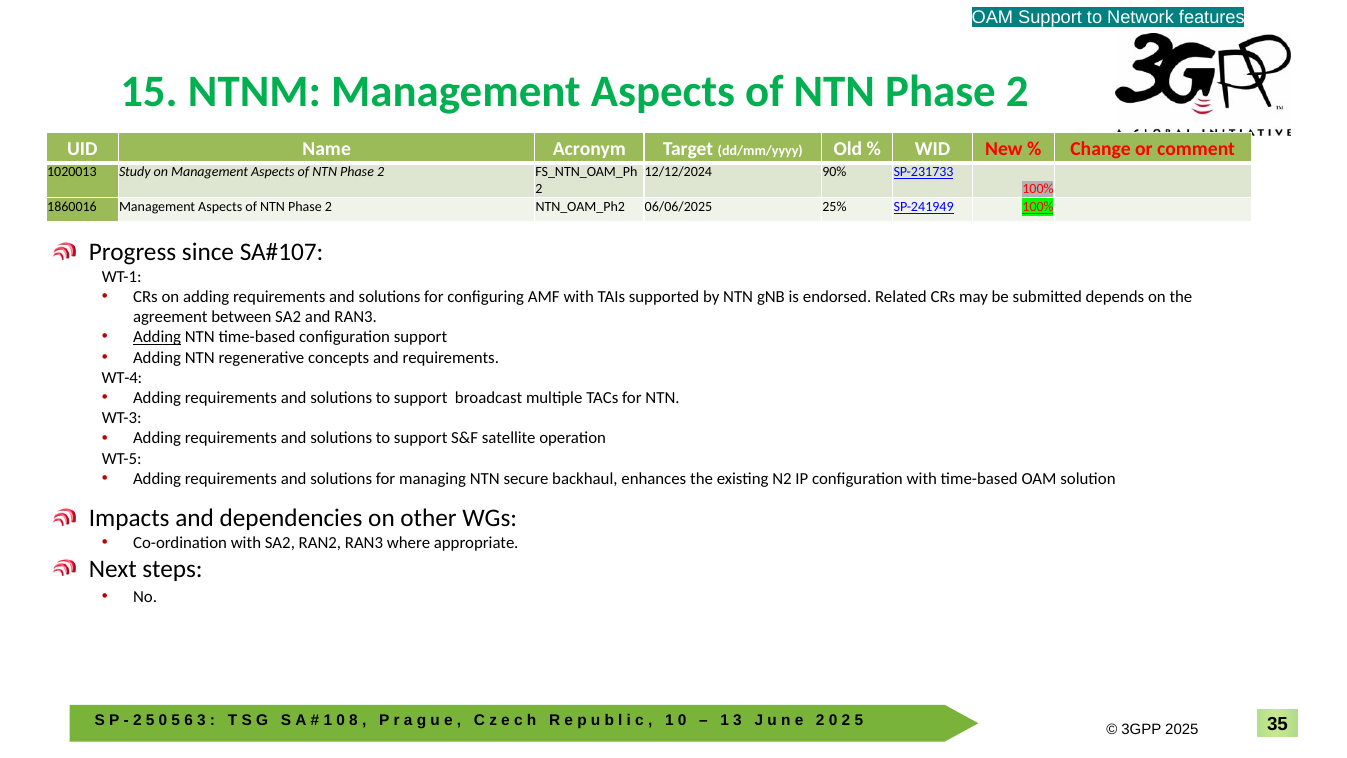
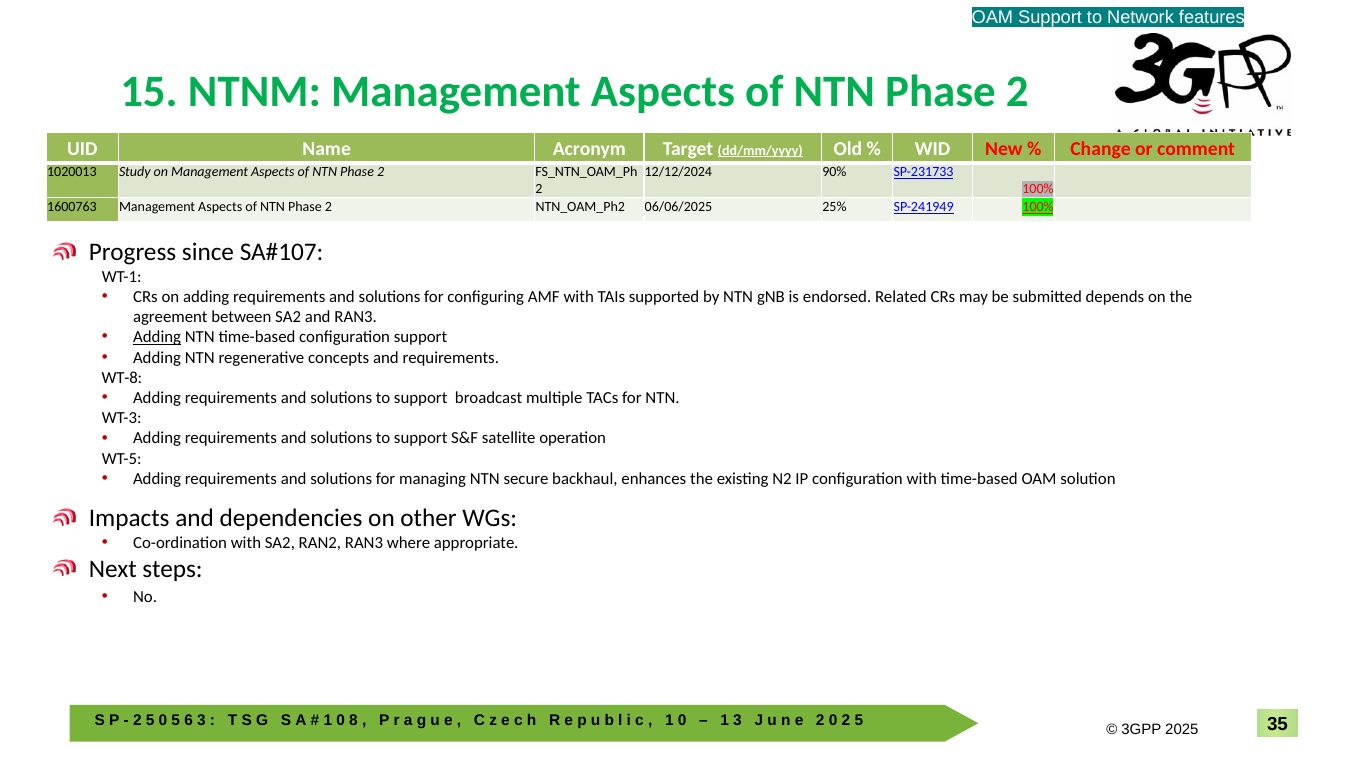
dd/mm/yyyy underline: none -> present (760, 150)
1860016: 1860016 -> 1600763 (72, 207)
WT-4: WT-4 -> WT-8 (122, 378)
